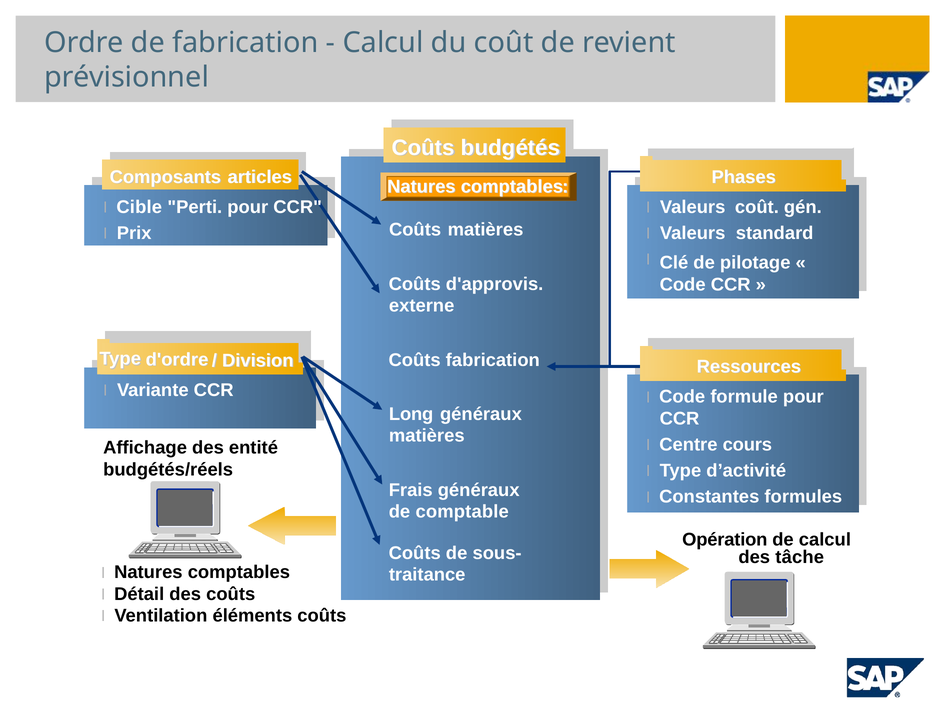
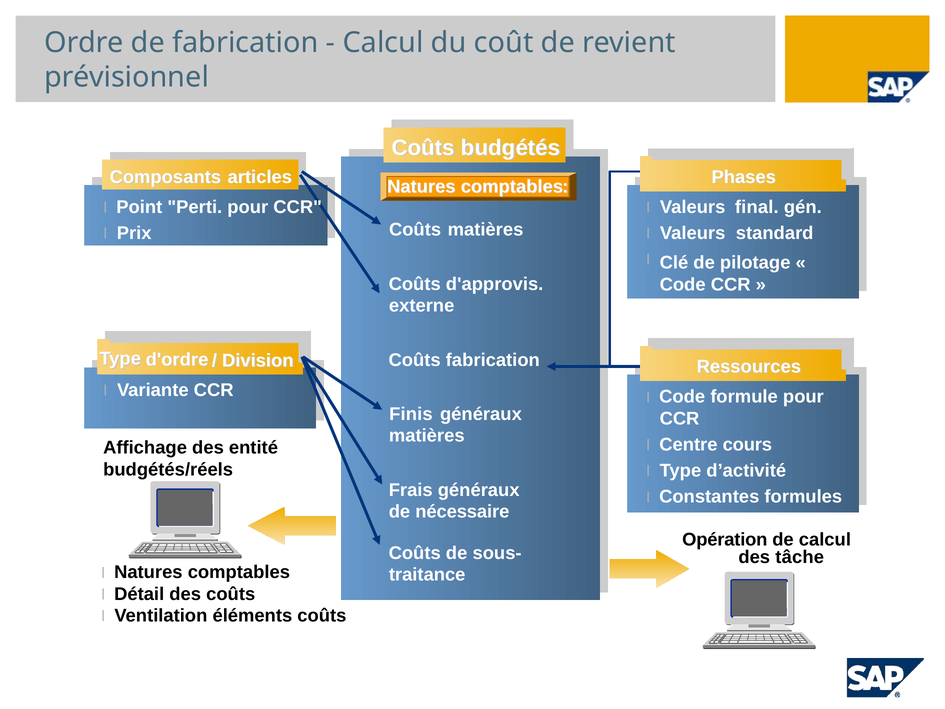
Cible: Cible -> Point (139, 207)
Valeurs coût: coût -> final (757, 207)
Long: Long -> Finis (411, 414)
comptable: comptable -> nécessaire (462, 512)
